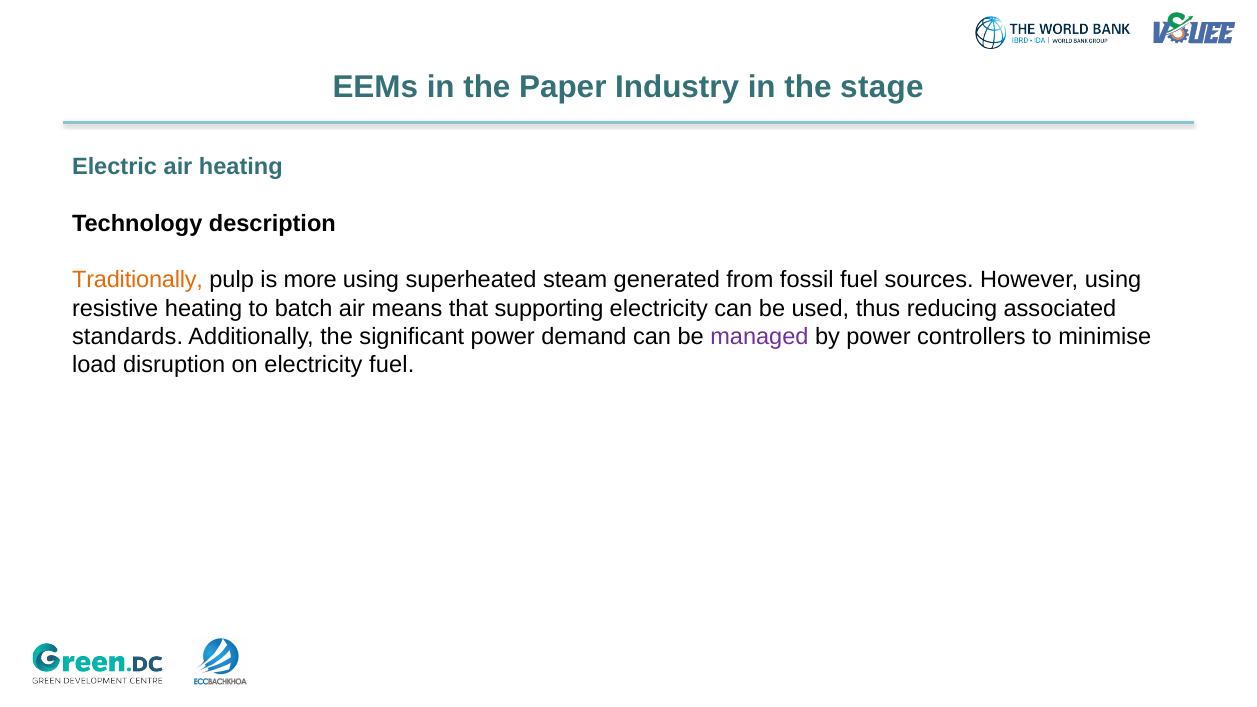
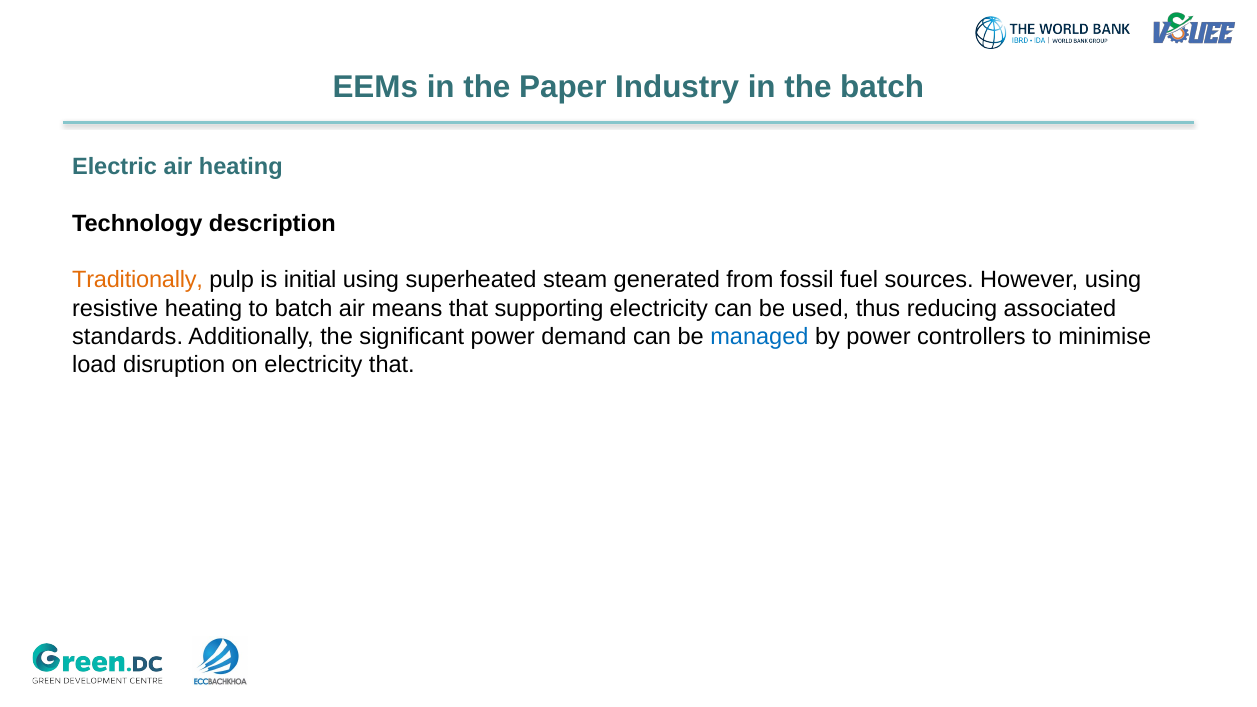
the stage: stage -> batch (882, 87)
more: more -> initial (310, 280)
managed colour: purple -> blue (759, 337)
electricity fuel: fuel -> that (392, 365)
